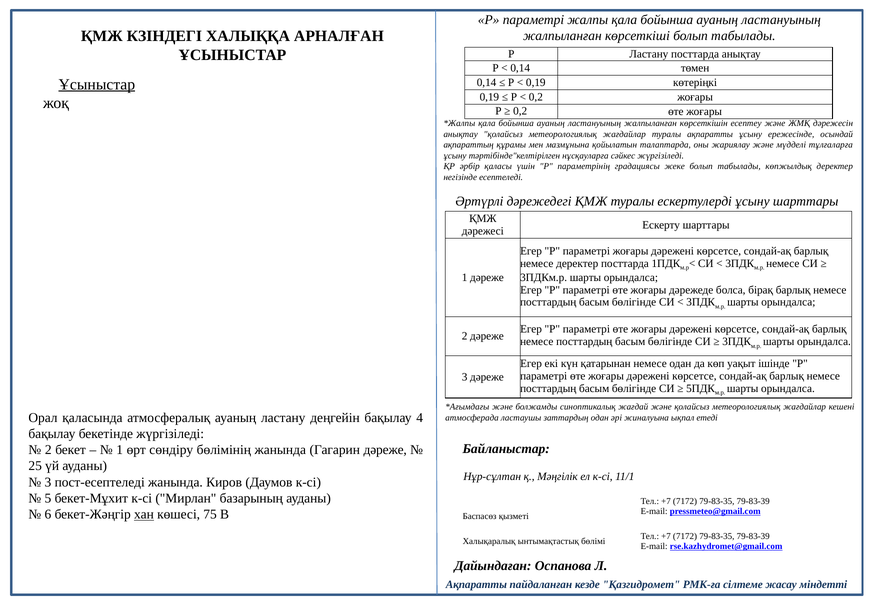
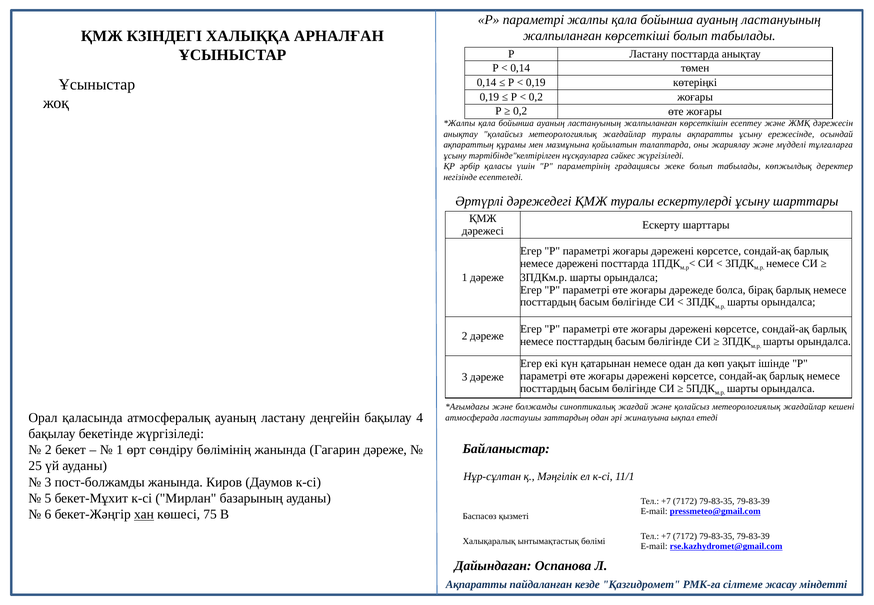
Ұсыныстар underline: present -> none (97, 84)
немесе деректер: деректер -> дәрежені (577, 263)
пост-есептеледі: пост-есептеледі -> пост-болжамды (100, 482)
